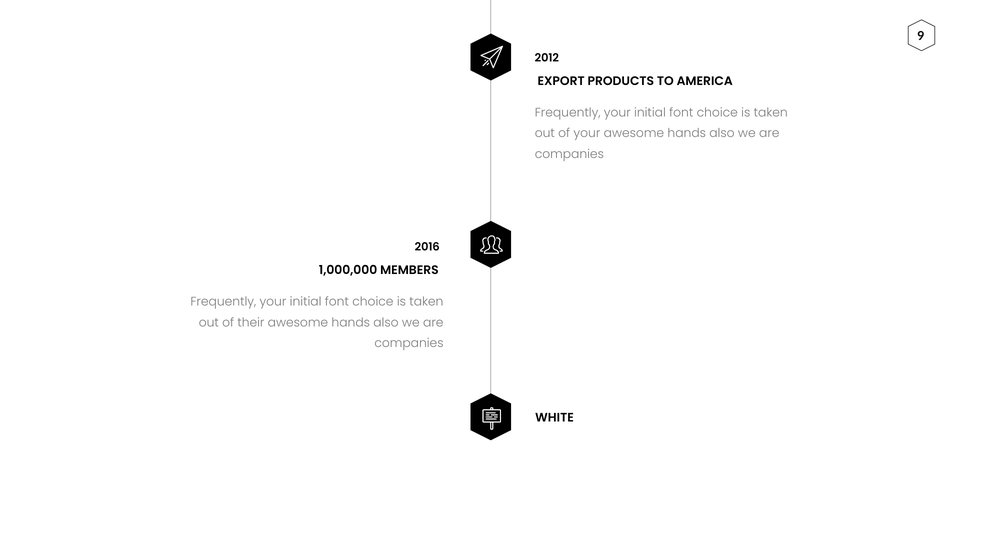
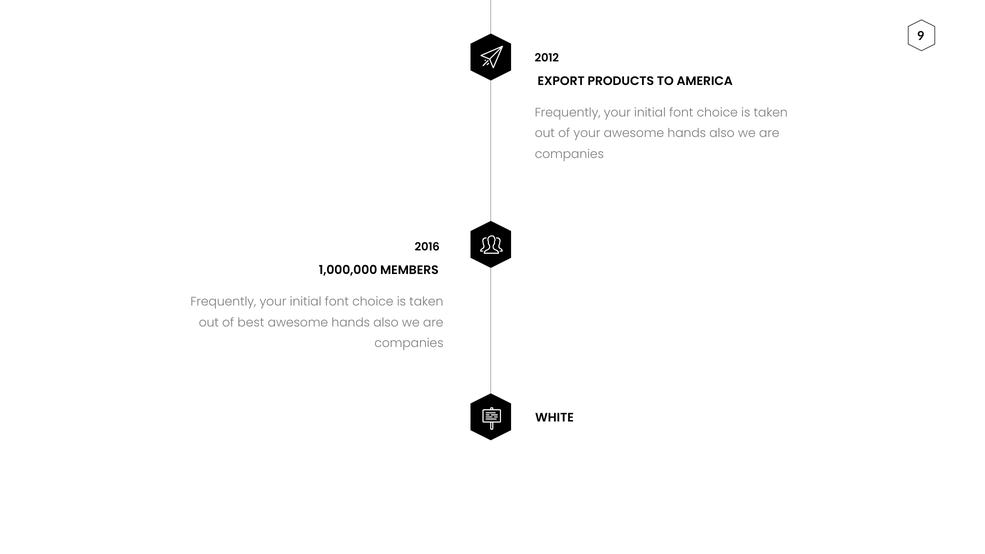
their: their -> best (251, 323)
